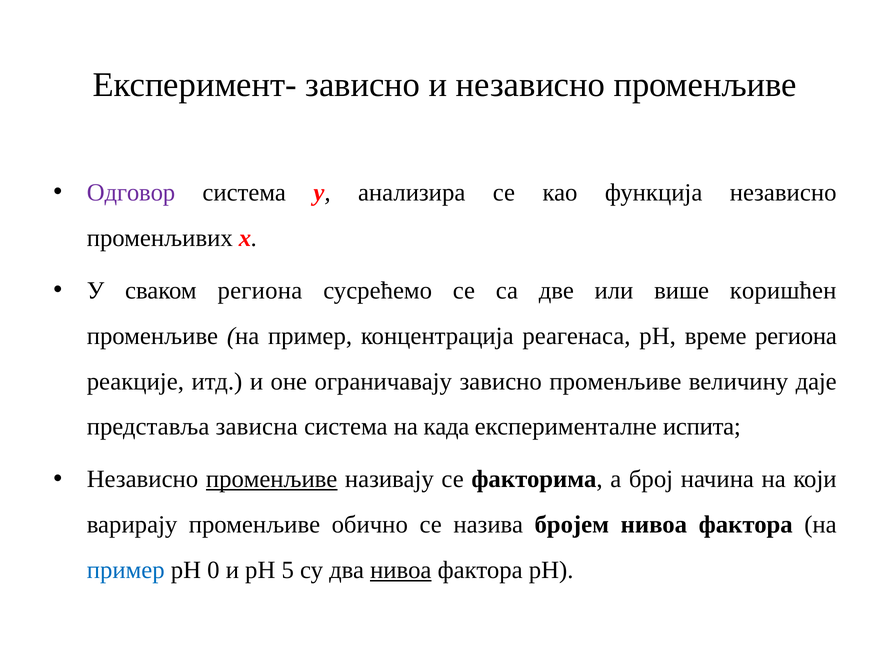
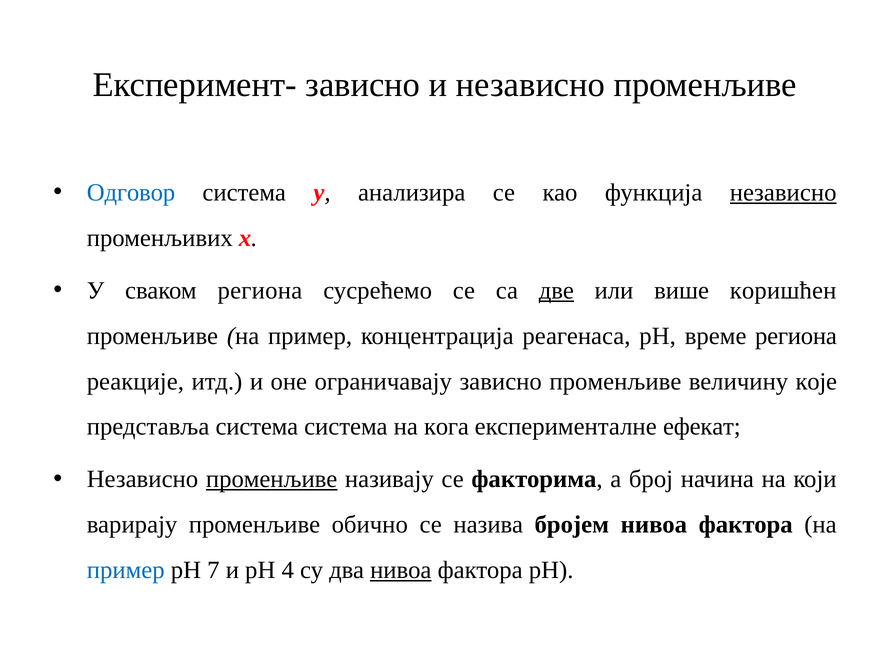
Одговор colour: purple -> blue (131, 192)
независно underline: none -> present (783, 192)
две underline: none -> present (556, 290)
даје: даје -> које (816, 381)
представља зависна: зависна -> система (257, 426)
када: када -> кога (446, 426)
испита: испита -> ефекат (702, 426)
0: 0 -> 7 (213, 570)
5: 5 -> 4 (288, 570)
